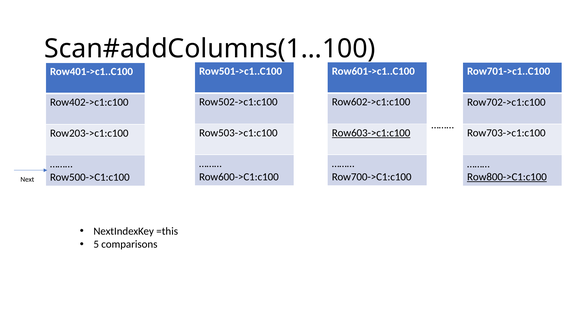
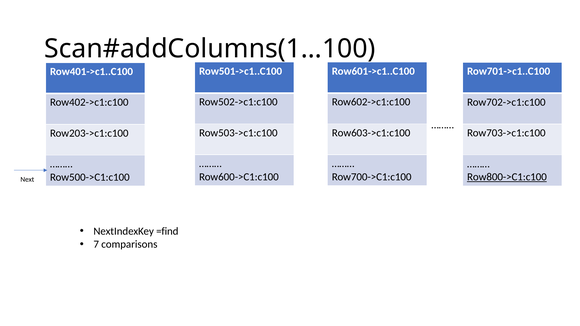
Row603->c1:c100 underline: present -> none (371, 133)
=this: =this -> =find (167, 231)
5: 5 -> 7 (96, 245)
